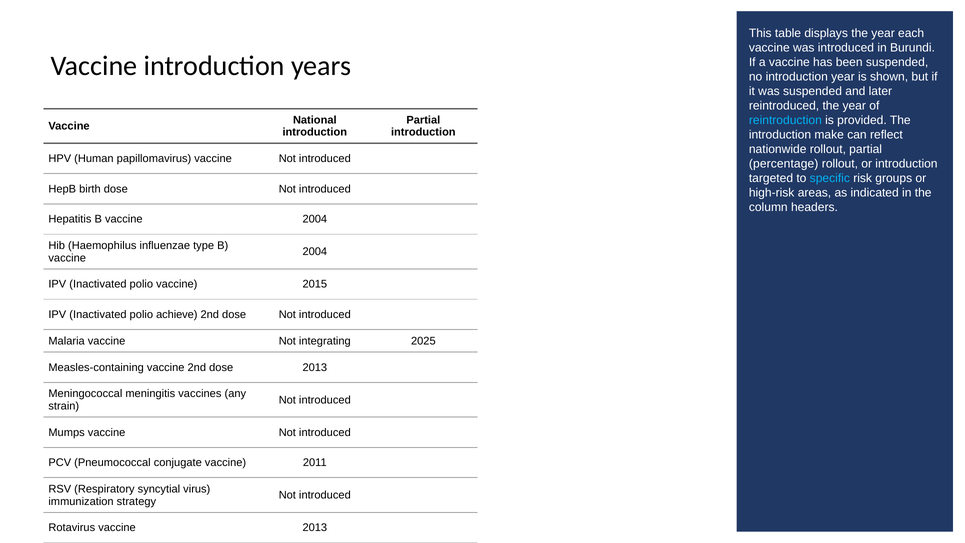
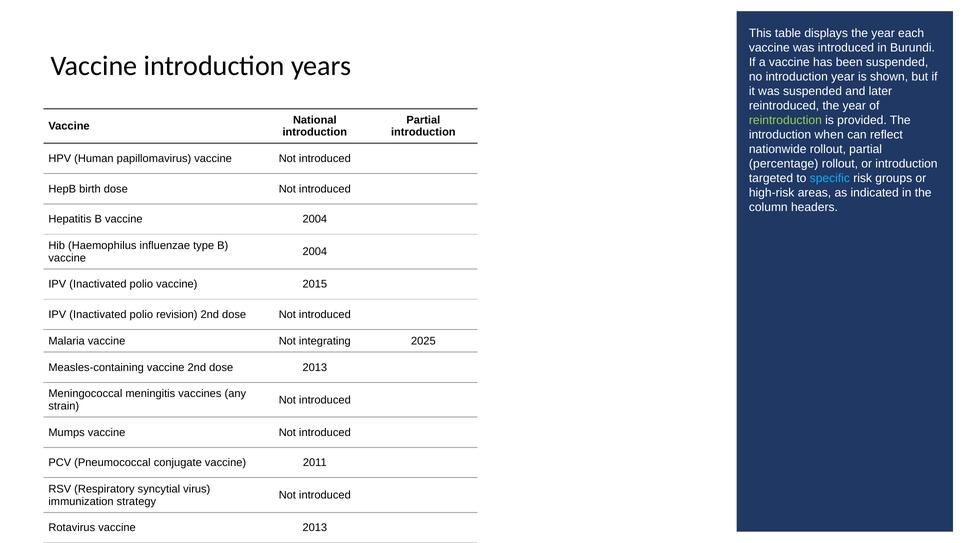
reintroduction colour: light blue -> light green (785, 120)
make: make -> when (829, 135)
polio achieve: achieve -> revision (177, 315)
